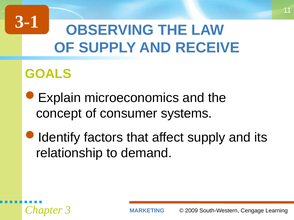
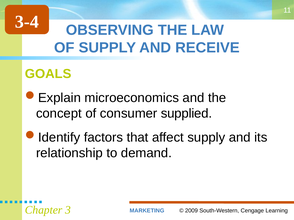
3-1: 3-1 -> 3-4 (27, 22)
systems: systems -> supplied (186, 114)
